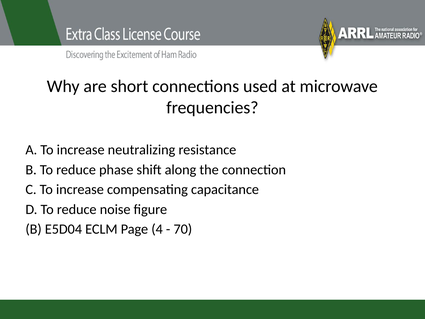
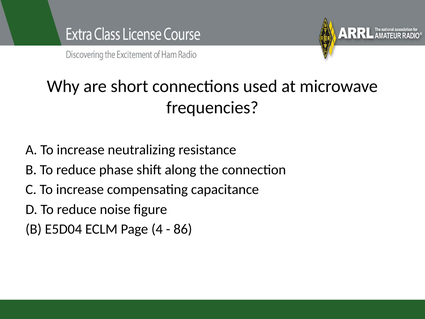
70: 70 -> 86 (183, 229)
